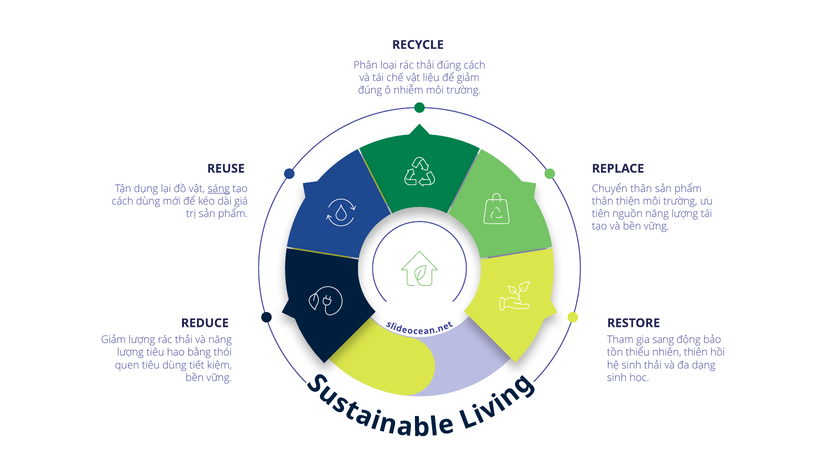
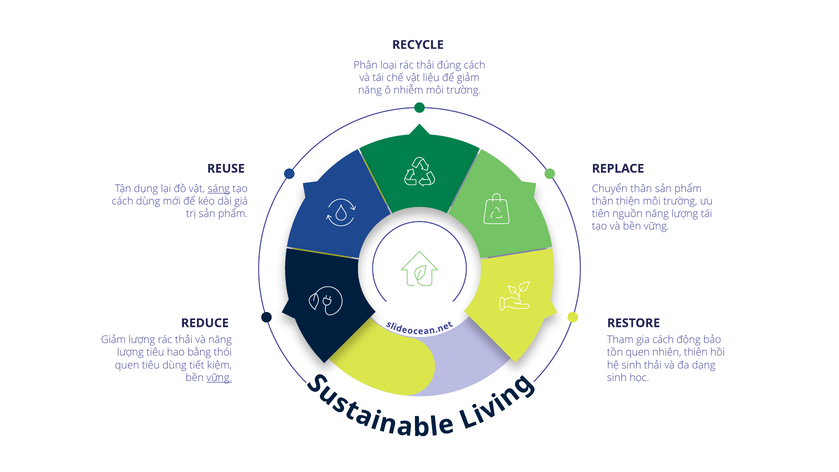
đúng: đúng -> năng (370, 90)
gia sang: sang -> cách (663, 340)
tồn thiểu: thiểu -> quen (638, 352)
vững underline: none -> present (219, 378)
